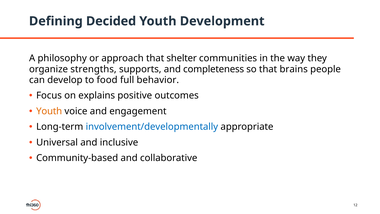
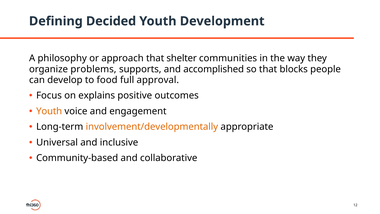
strengths: strengths -> problems (93, 69)
completeness: completeness -> accomplished (214, 69)
brains: brains -> blocks (294, 69)
behavior: behavior -> approval (158, 80)
involvement/developmentally colour: blue -> orange (152, 127)
